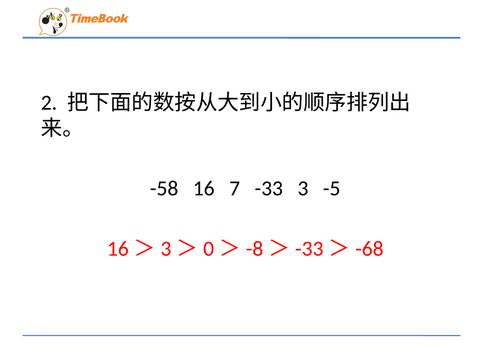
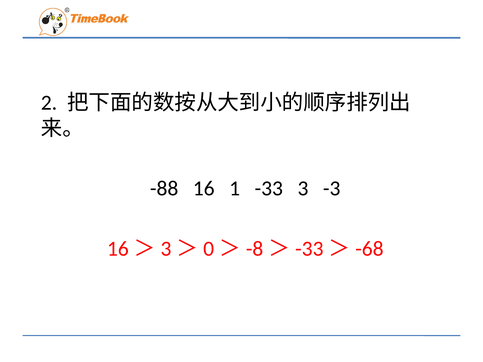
-58: -58 -> -88 (164, 189)
7: 7 -> 1 (235, 189)
-5: -5 -> -3 (332, 189)
